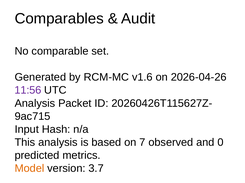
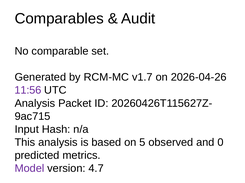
v1.6: v1.6 -> v1.7 (142, 78)
7: 7 -> 5 (142, 143)
Model colour: orange -> purple (29, 169)
3.7: 3.7 -> 4.7 (96, 169)
